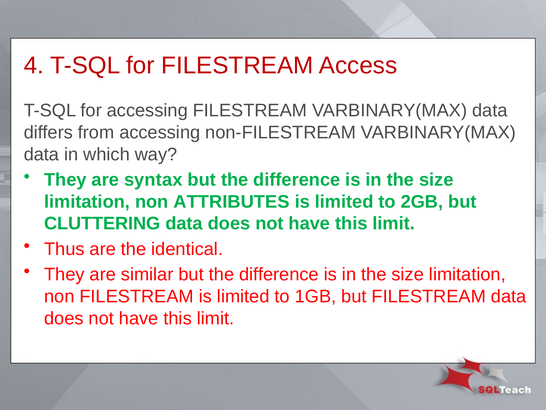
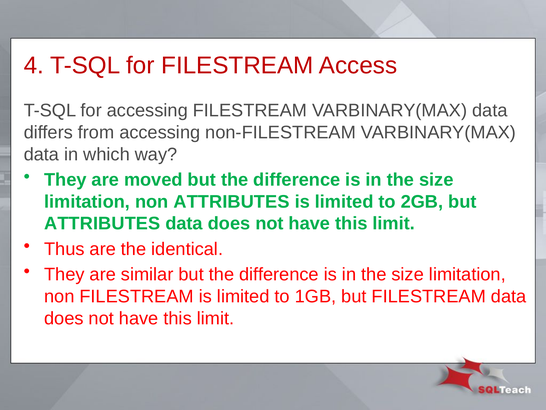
syntax: syntax -> moved (153, 180)
CLUTTERING: CLUTTERING -> ATTRIBUTES (102, 223)
